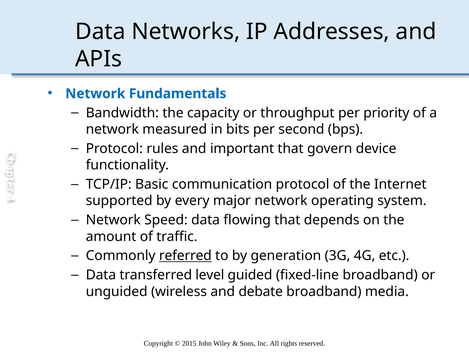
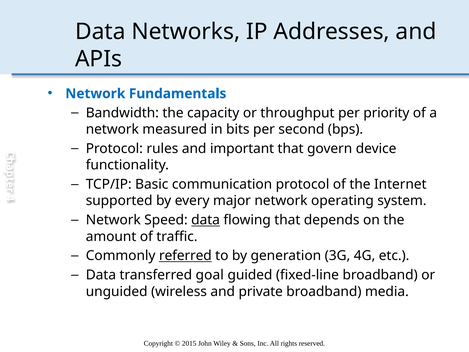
data underline: none -> present (206, 220)
level: level -> goal (210, 275)
debate: debate -> private (261, 291)
